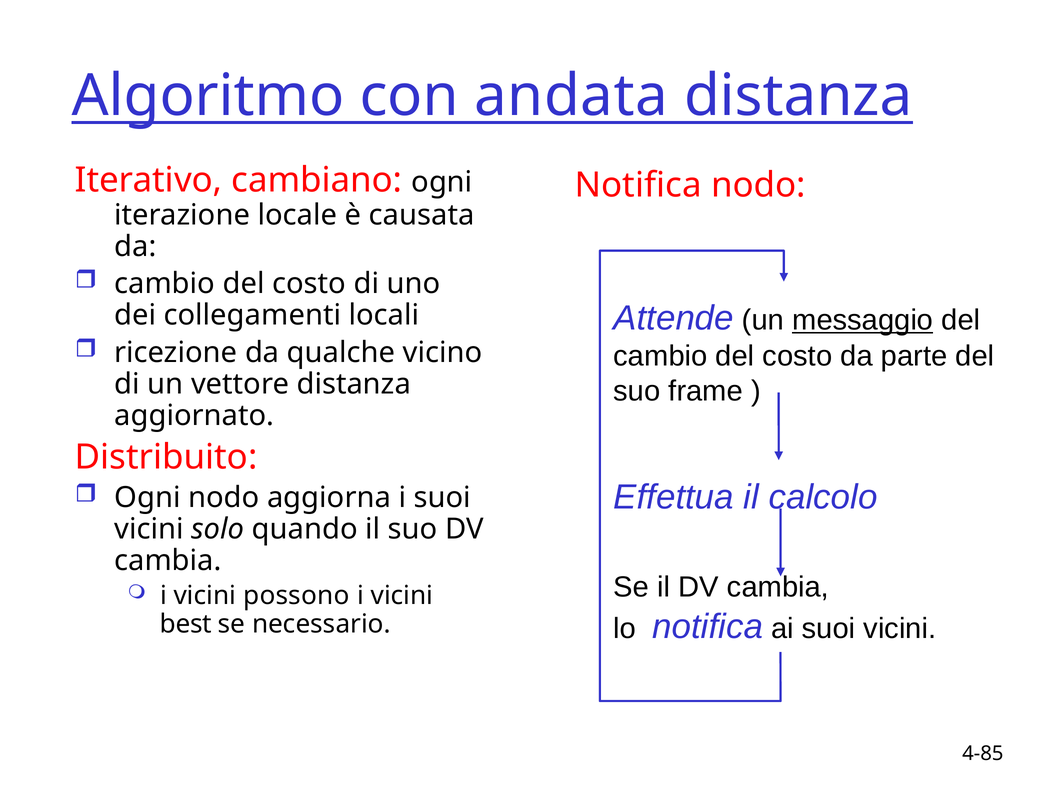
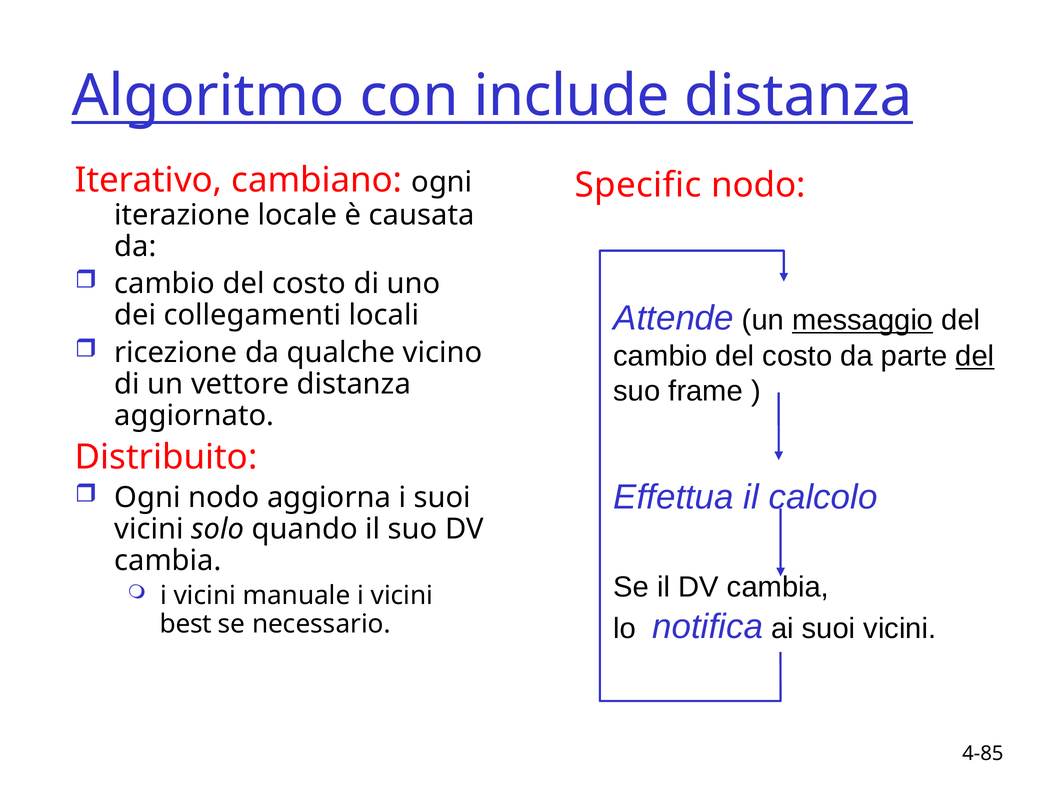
andata: andata -> include (572, 96)
Notifica: Notifica -> Specific (638, 185)
del underline: none -> present (975, 356)
possono: possono -> manuale (297, 595)
